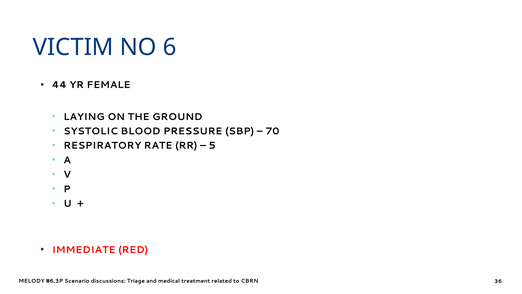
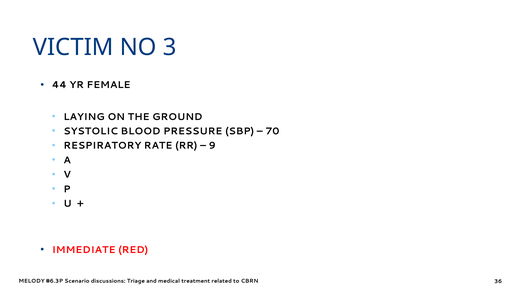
6: 6 -> 3 (170, 47)
5: 5 -> 9 (212, 146)
